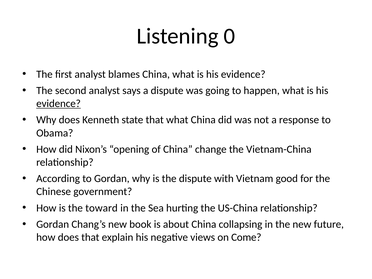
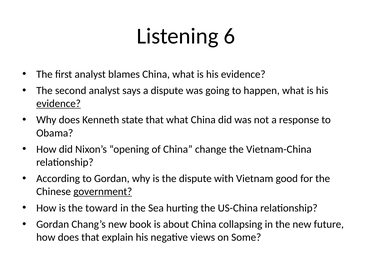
0: 0 -> 6 (229, 36)
government underline: none -> present (103, 192)
Come: Come -> Some (246, 237)
